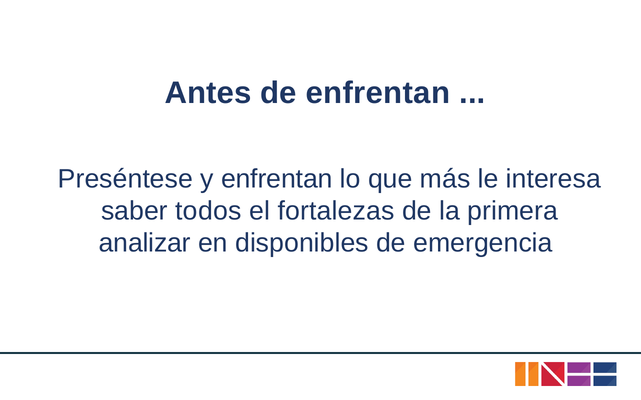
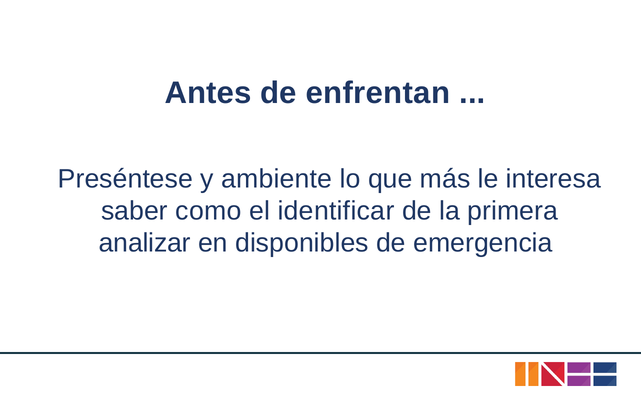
y enfrentan: enfrentan -> ambiente (277, 179)
todos: todos -> como (208, 211)
fortalezas: fortalezas -> identificar (336, 211)
